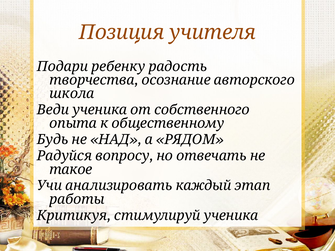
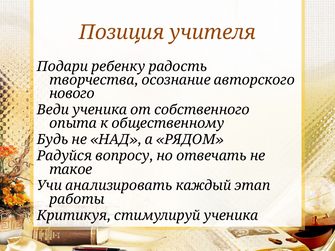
школа: школа -> нового (72, 94)
